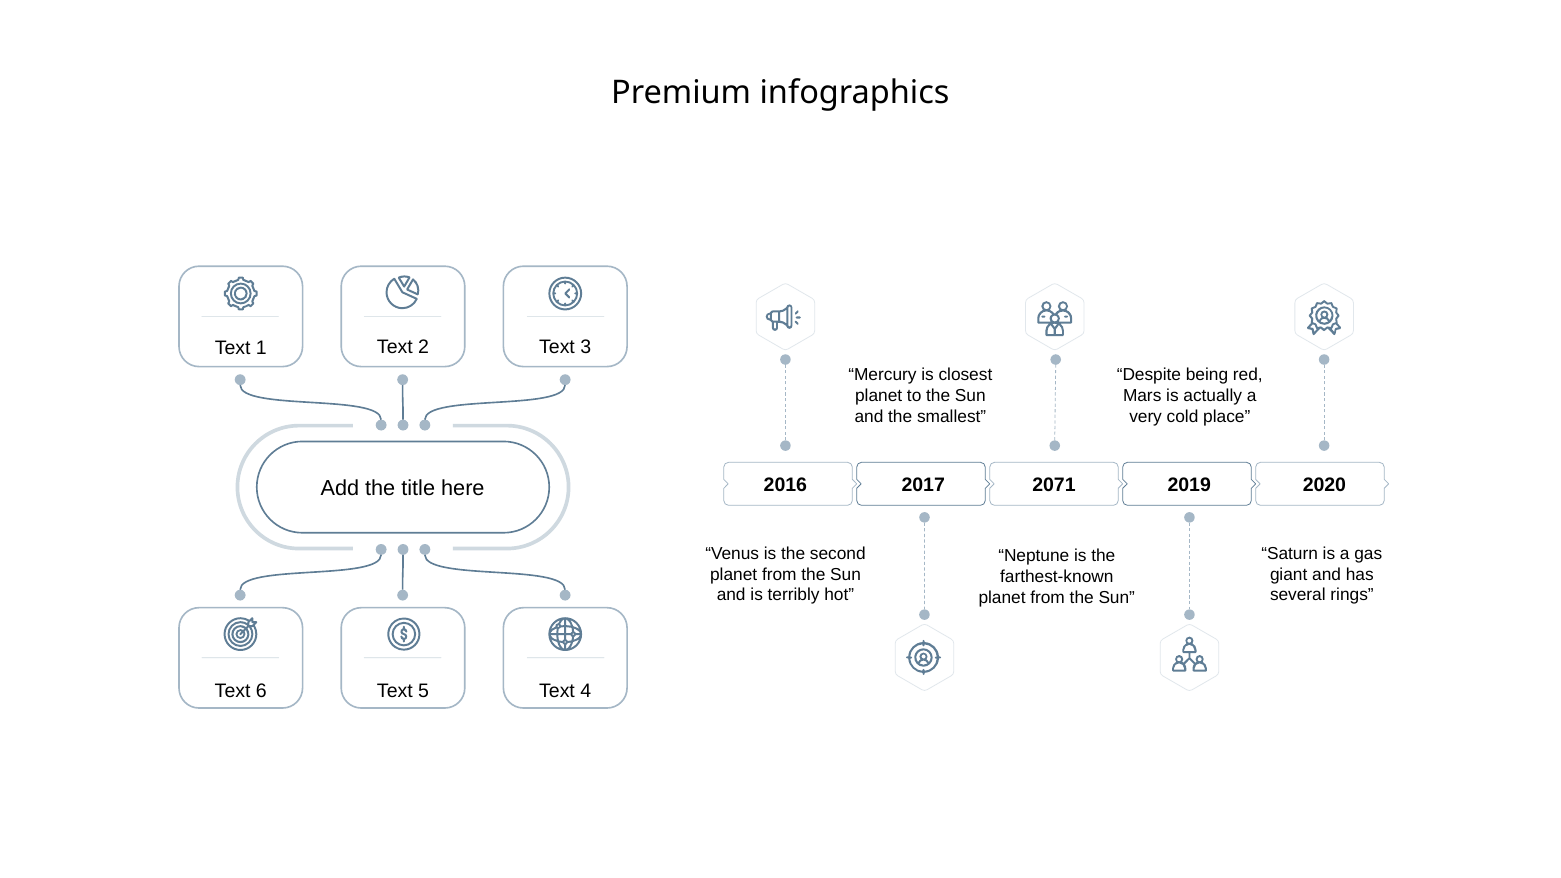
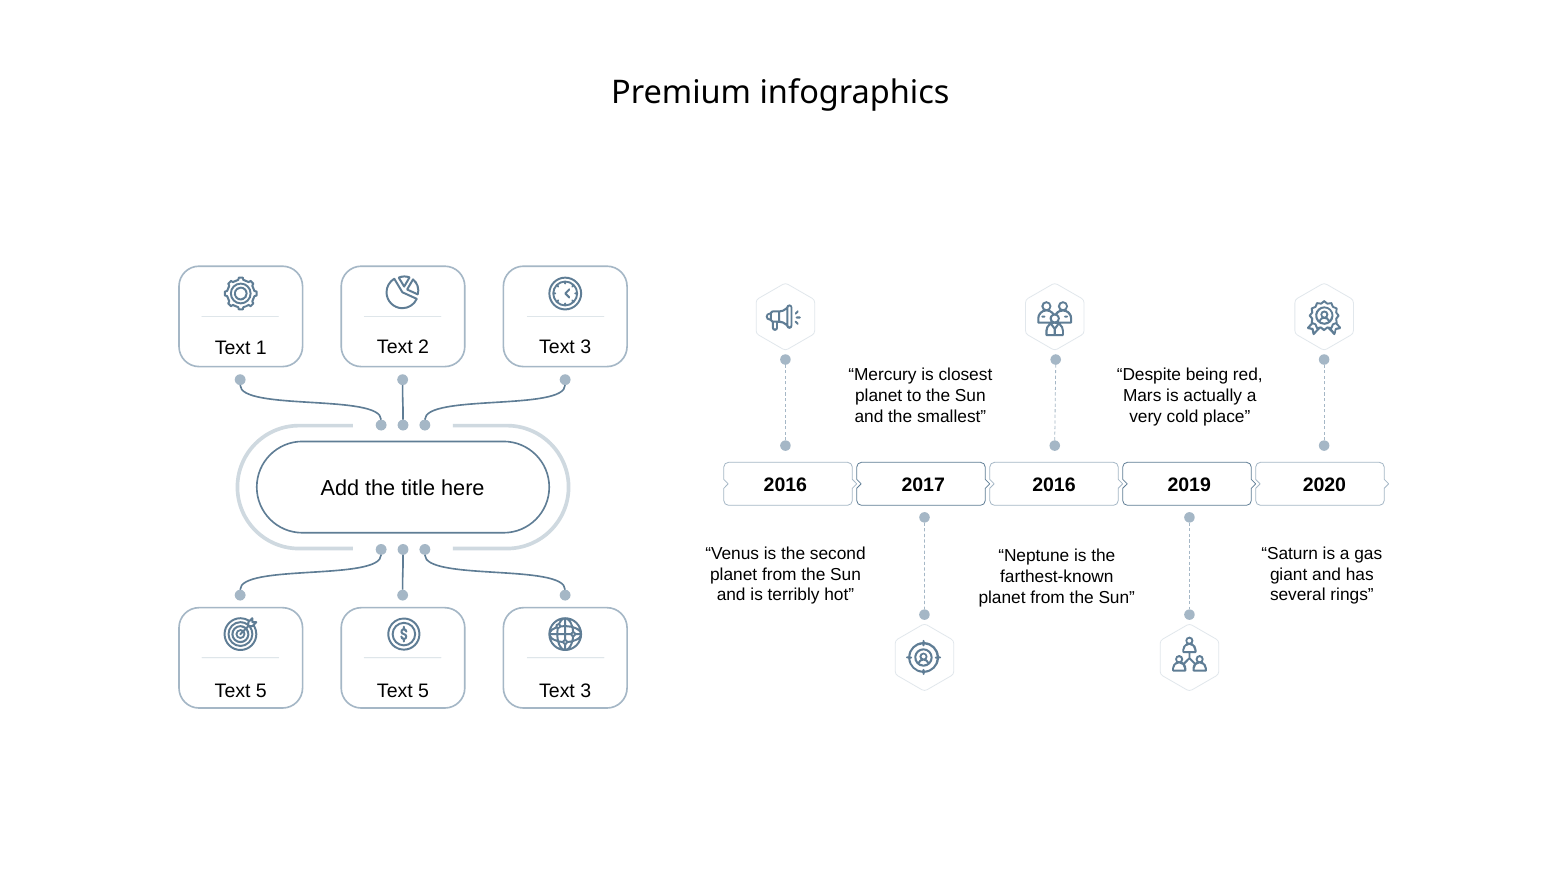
2017 2071: 2071 -> 2016 (1054, 485)
6: 6 -> 5 (261, 691)
5 Text 4: 4 -> 3 (586, 691)
